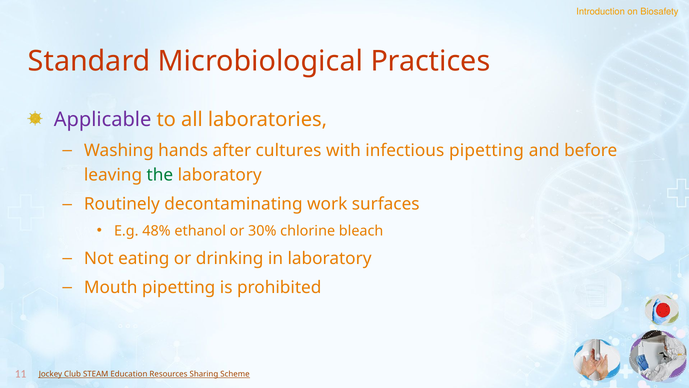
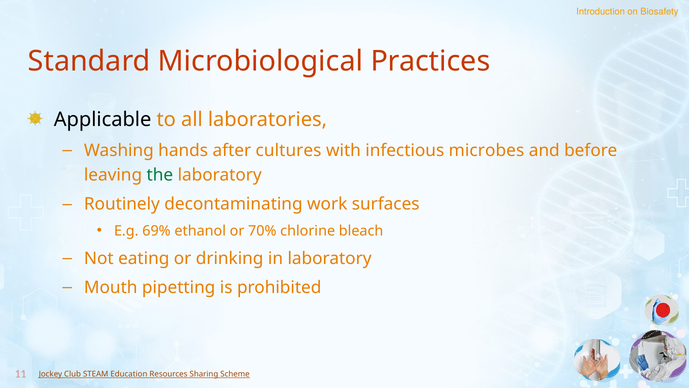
Applicable colour: purple -> black (103, 120)
infectious pipetting: pipetting -> microbes (486, 150)
48%: 48% -> 69% (156, 231)
30%: 30% -> 70% (262, 231)
